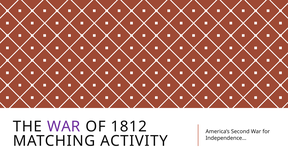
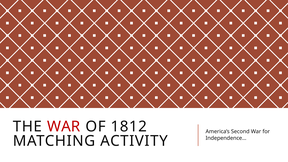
WAR colour: purple -> red (64, 127)
